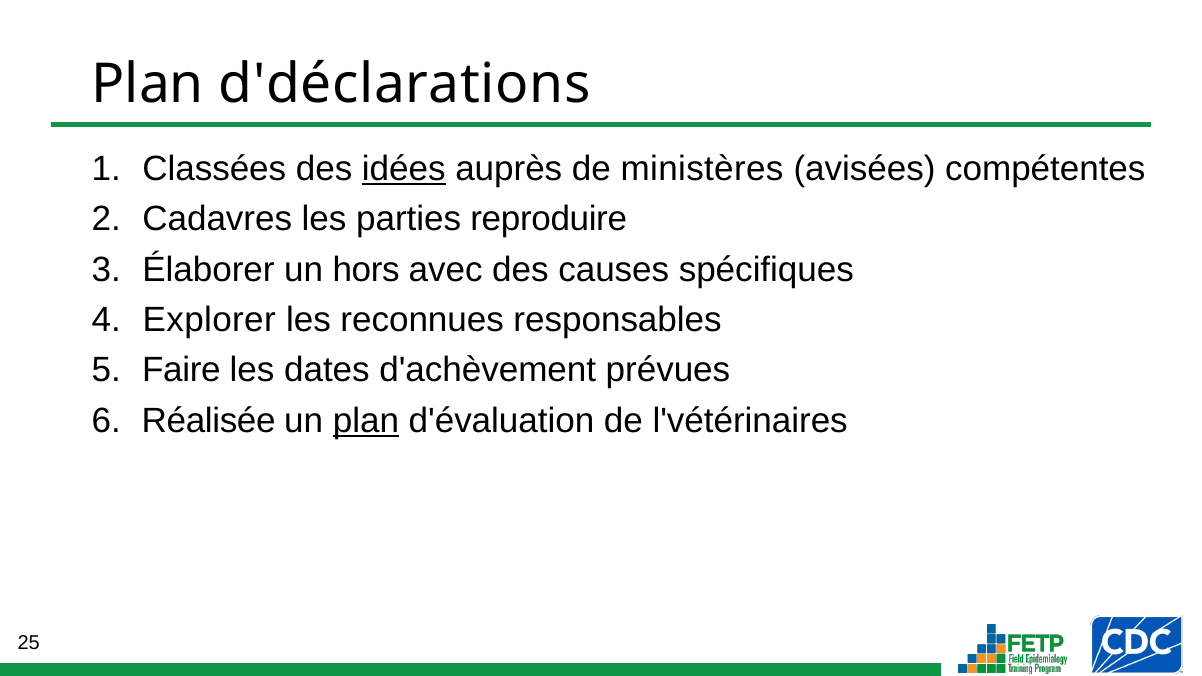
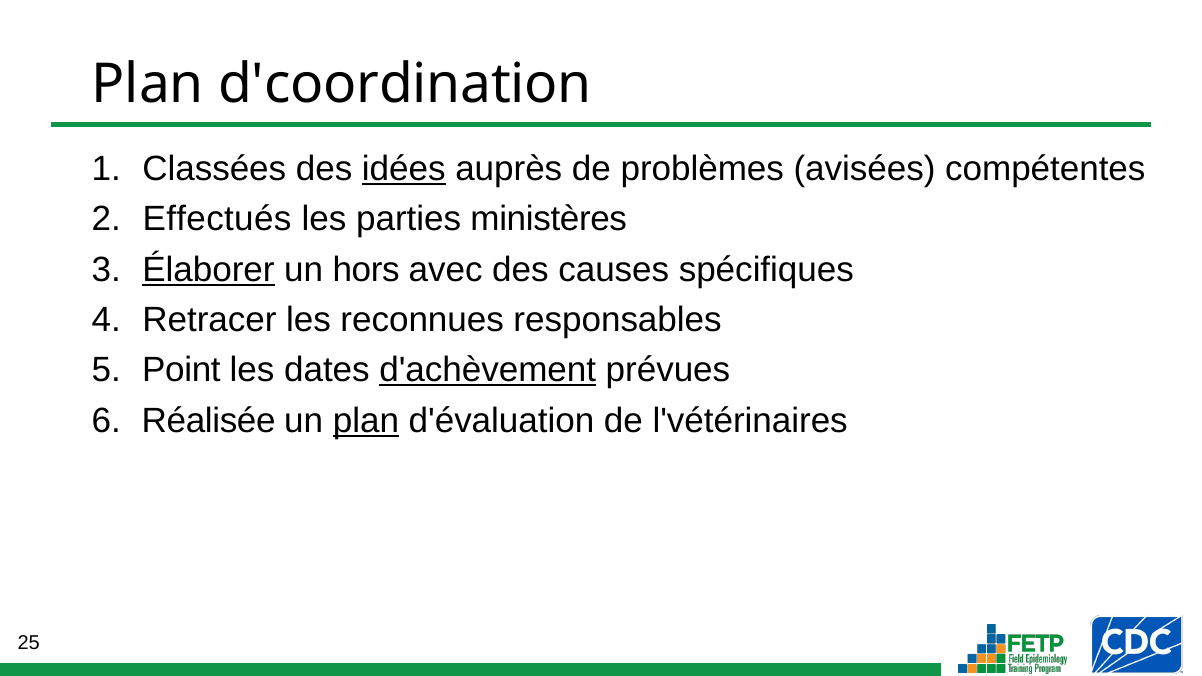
d'déclarations: d'déclarations -> d'coordination (405, 84)
ministères: ministères -> problèmes (702, 169)
Cadavres: Cadavres -> Effectués (217, 219)
reproduire: reproduire -> ministères (549, 219)
Élaborer underline: none -> present (208, 270)
Explorer: Explorer -> Retracer (209, 320)
Faire: Faire -> Point (181, 370)
d'achèvement underline: none -> present (488, 370)
